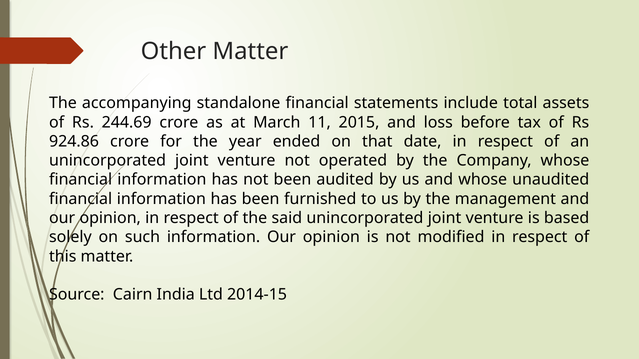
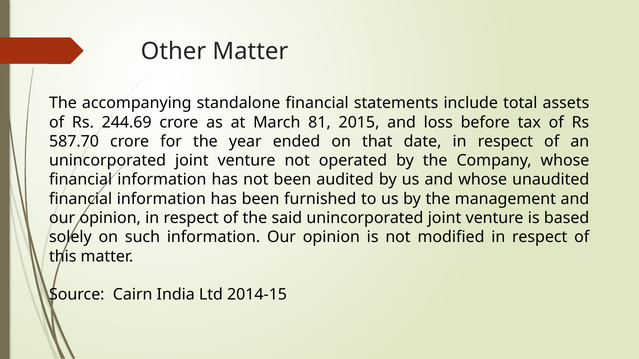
11: 11 -> 81 (320, 122)
924.86: 924.86 -> 587.70 (74, 142)
